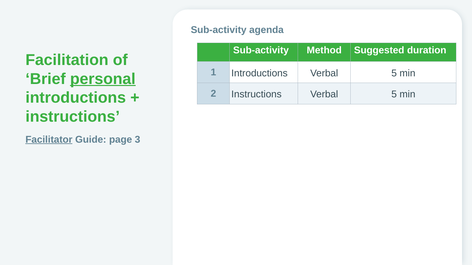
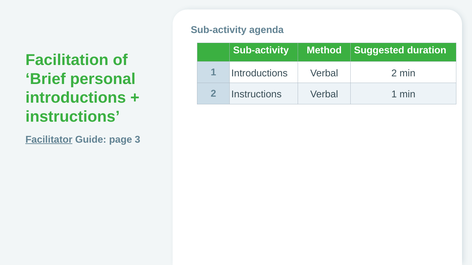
Introductions Verbal 5: 5 -> 2 (394, 73)
personal underline: present -> none (103, 79)
Instructions Verbal 5: 5 -> 1 (394, 95)
